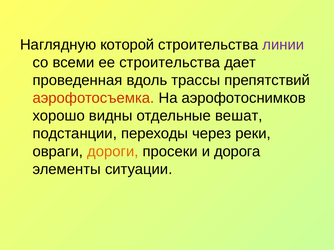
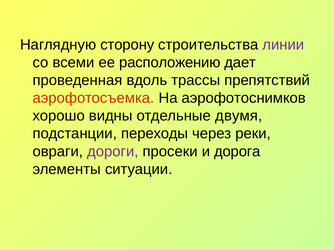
которой: которой -> сторону (127, 45)
ее строительства: строительства -> расположению (170, 63)
вешат: вешат -> двумя (239, 116)
дороги colour: orange -> purple (113, 152)
